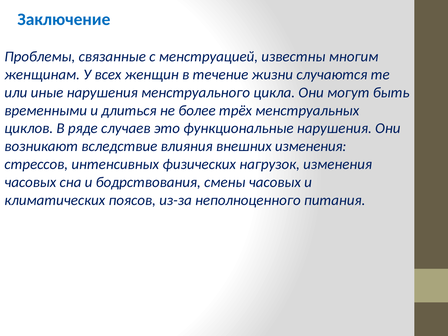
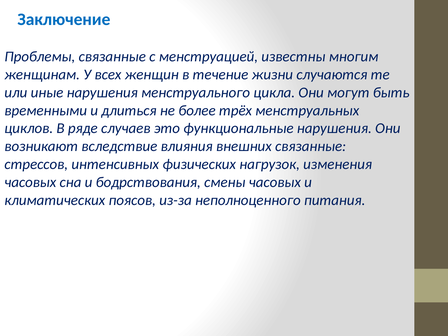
внешних изменения: изменения -> связанные (311, 146)
